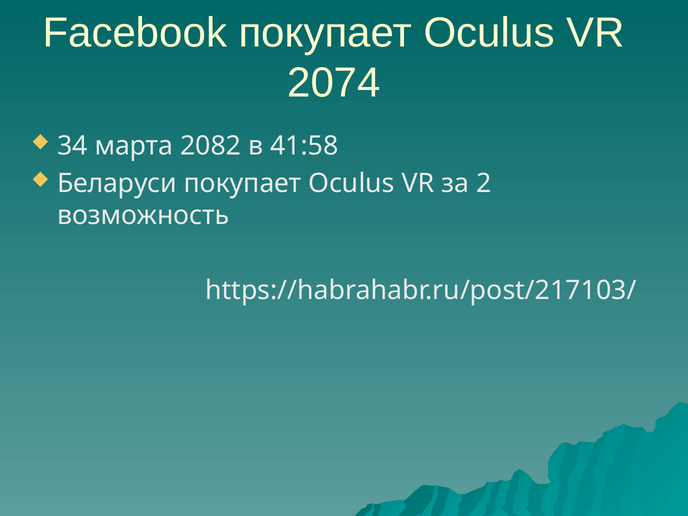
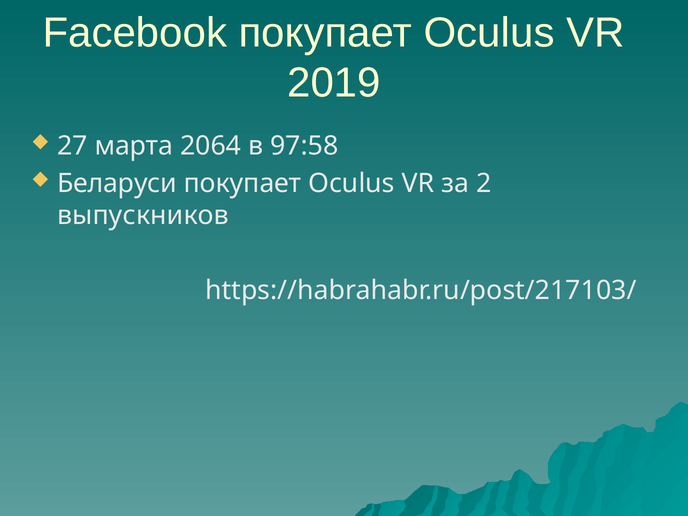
2074: 2074 -> 2019 (334, 83)
34: 34 -> 27 (72, 146)
2082: 2082 -> 2064 (211, 146)
41:58: 41:58 -> 97:58 (304, 146)
возможность: возможность -> выпускников (143, 216)
